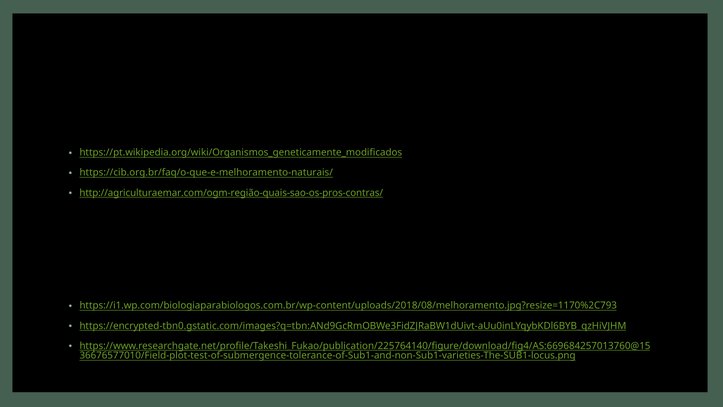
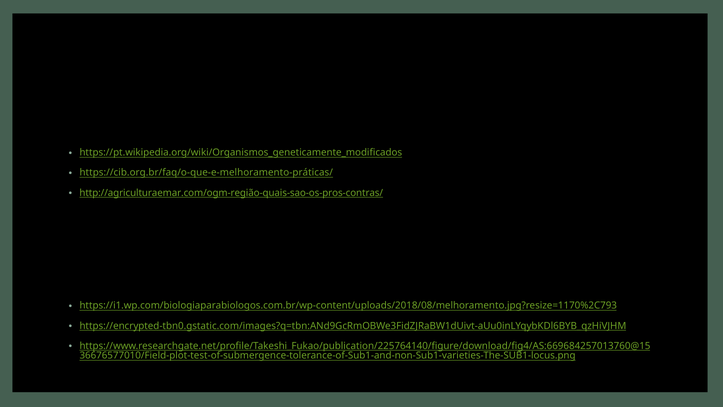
https://cib.org.br/faq/o-que-e-melhoramento-naturais/: https://cib.org.br/faq/o-que-e-melhoramento-naturais/ -> https://cib.org.br/faq/o-que-e-melhoramento-práticas/ (206, 173)
